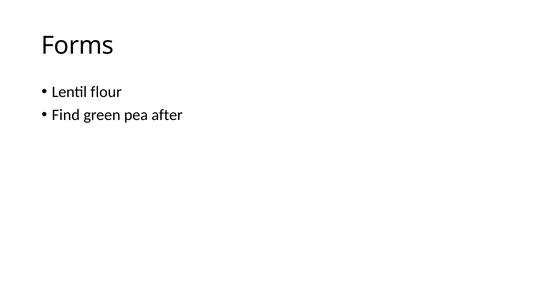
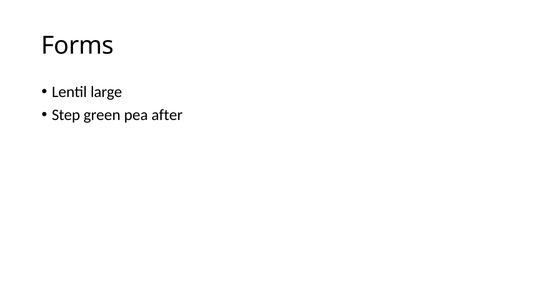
flour: flour -> large (106, 92)
Find: Find -> Step (66, 115)
